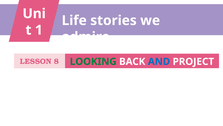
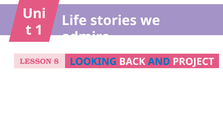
LOOKING colour: green -> blue (93, 61)
